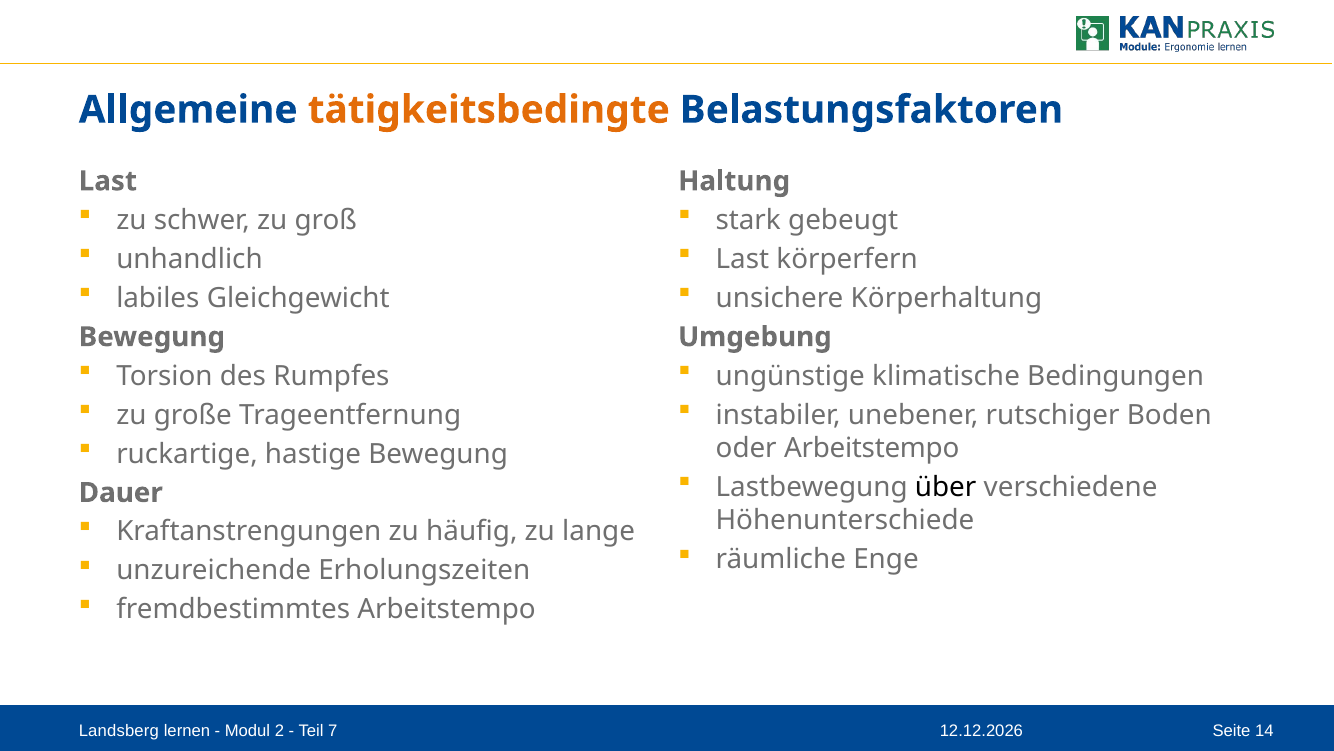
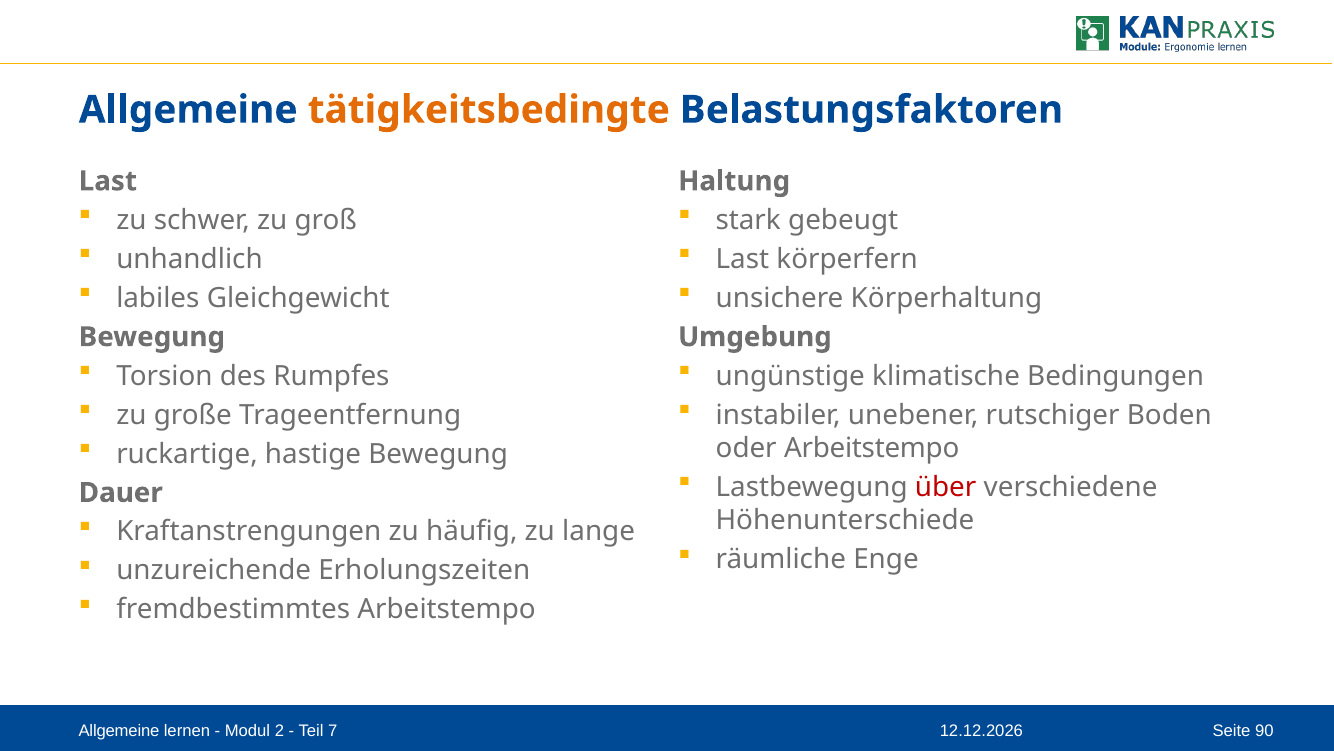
über colour: black -> red (946, 487)
Landsberg: Landsberg -> Allgemeine (119, 730)
14: 14 -> 90 (1264, 730)
